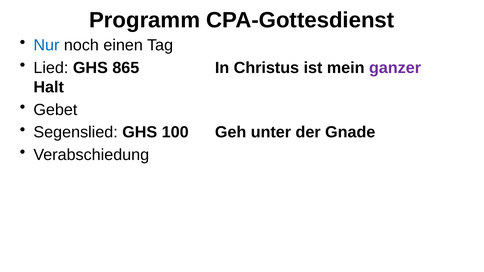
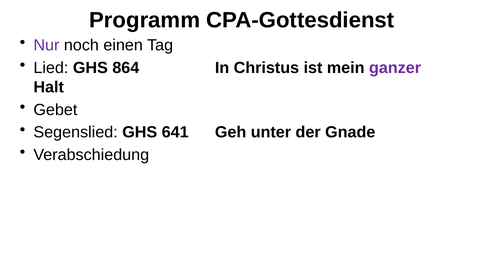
Nur colour: blue -> purple (46, 45)
865: 865 -> 864 (126, 68)
100: 100 -> 641 (175, 132)
